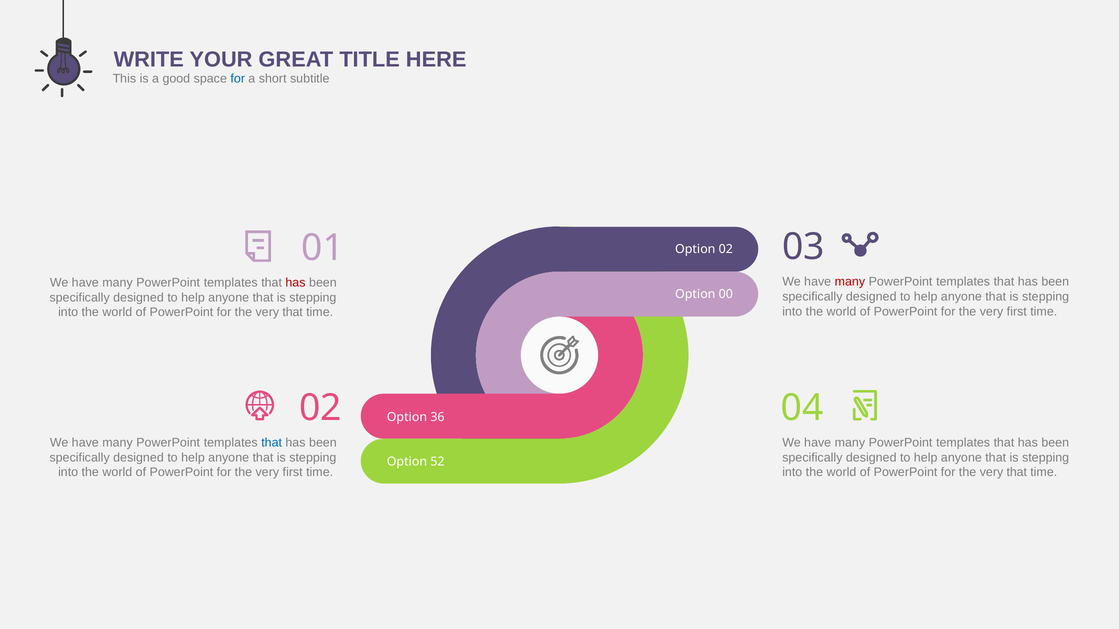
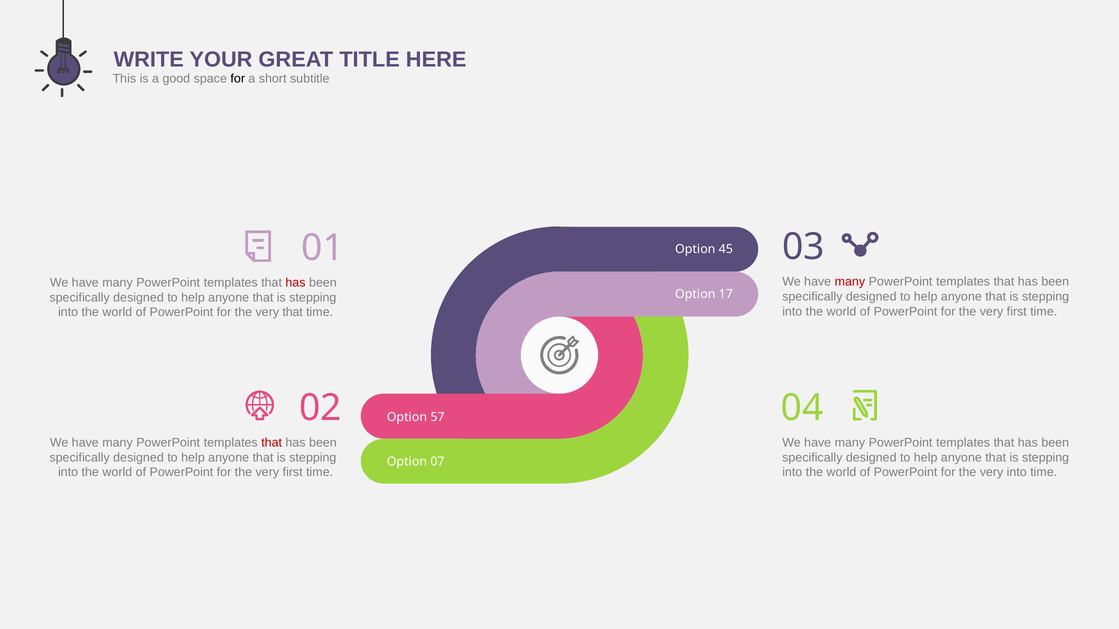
for colour: blue -> black (238, 79)
Option 02: 02 -> 45 (726, 249)
00: 00 -> 17 (726, 294)
36: 36 -> 57 (438, 417)
that colour: blue -> red (272, 443)
52: 52 -> 07 (438, 462)
that: that -> into (1017, 473)
